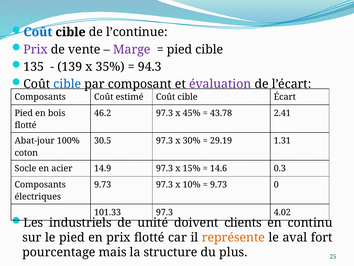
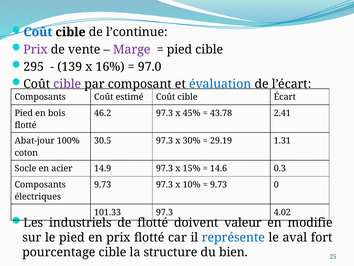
135: 135 -> 295 (34, 67)
35%: 35% -> 16% (110, 67)
94.3: 94.3 -> 97.0 (150, 67)
cible colour: blue -> purple (67, 84)
évaluation colour: purple -> blue (220, 84)
de unité: unité -> flotté (153, 222)
clients: clients -> valeur (243, 222)
continu: continu -> modifie (310, 222)
représente colour: orange -> blue (233, 237)
pourcentage mais: mais -> cible (113, 252)
plus: plus -> bien (233, 252)
